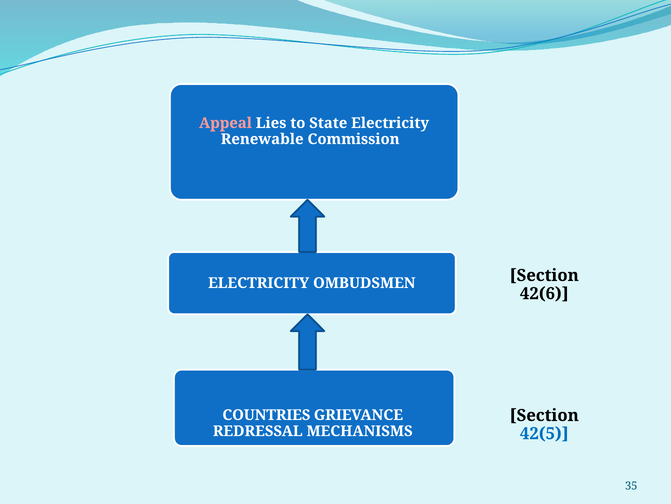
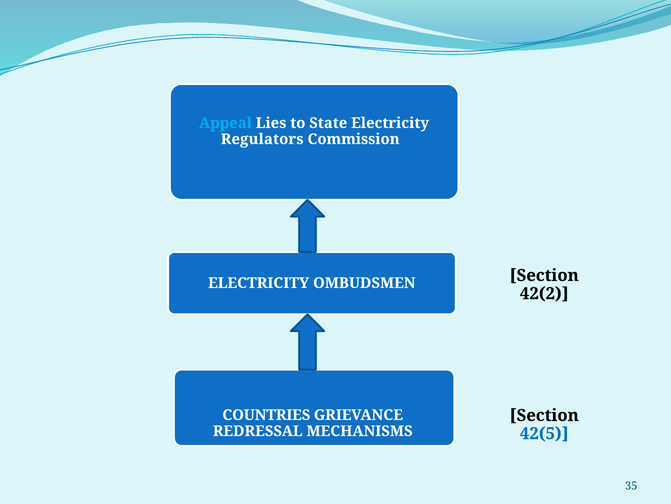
Appeal colour: pink -> light blue (225, 123)
Renewable: Renewable -> Regulators (262, 139)
42(6: 42(6 -> 42(2 (544, 293)
